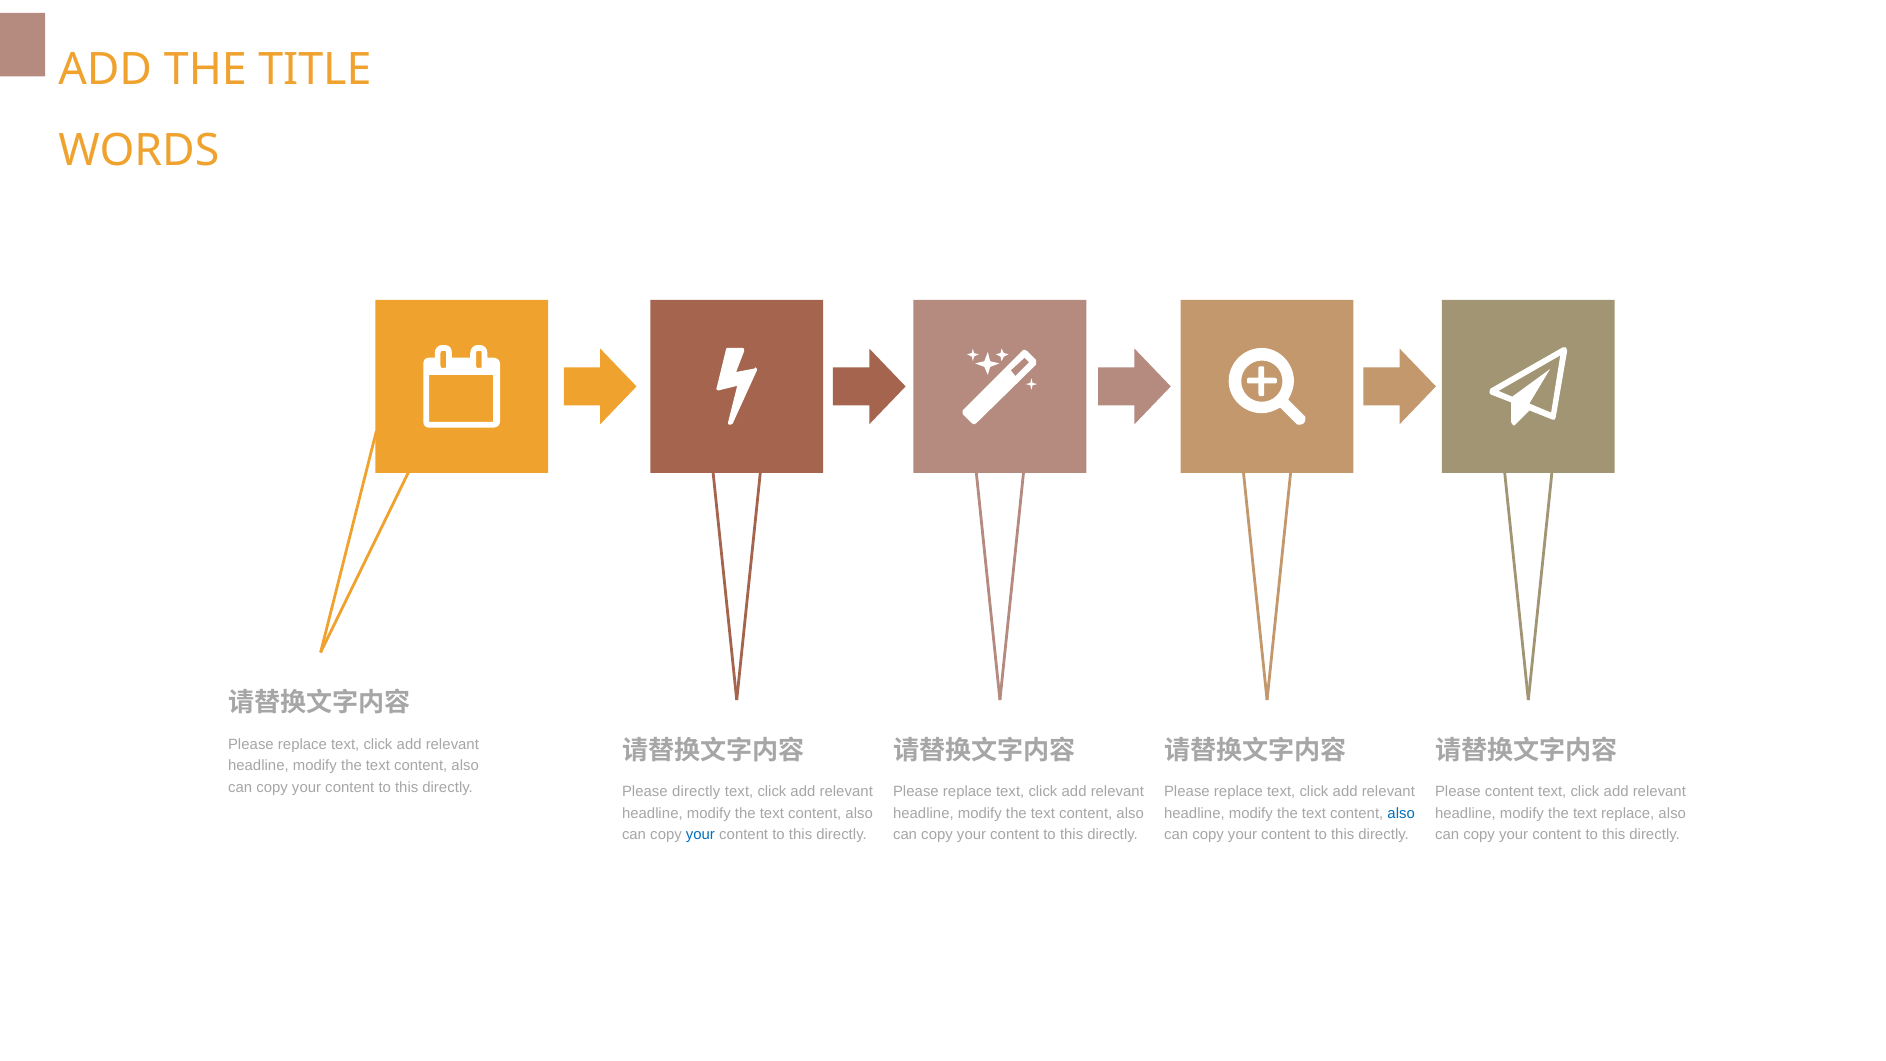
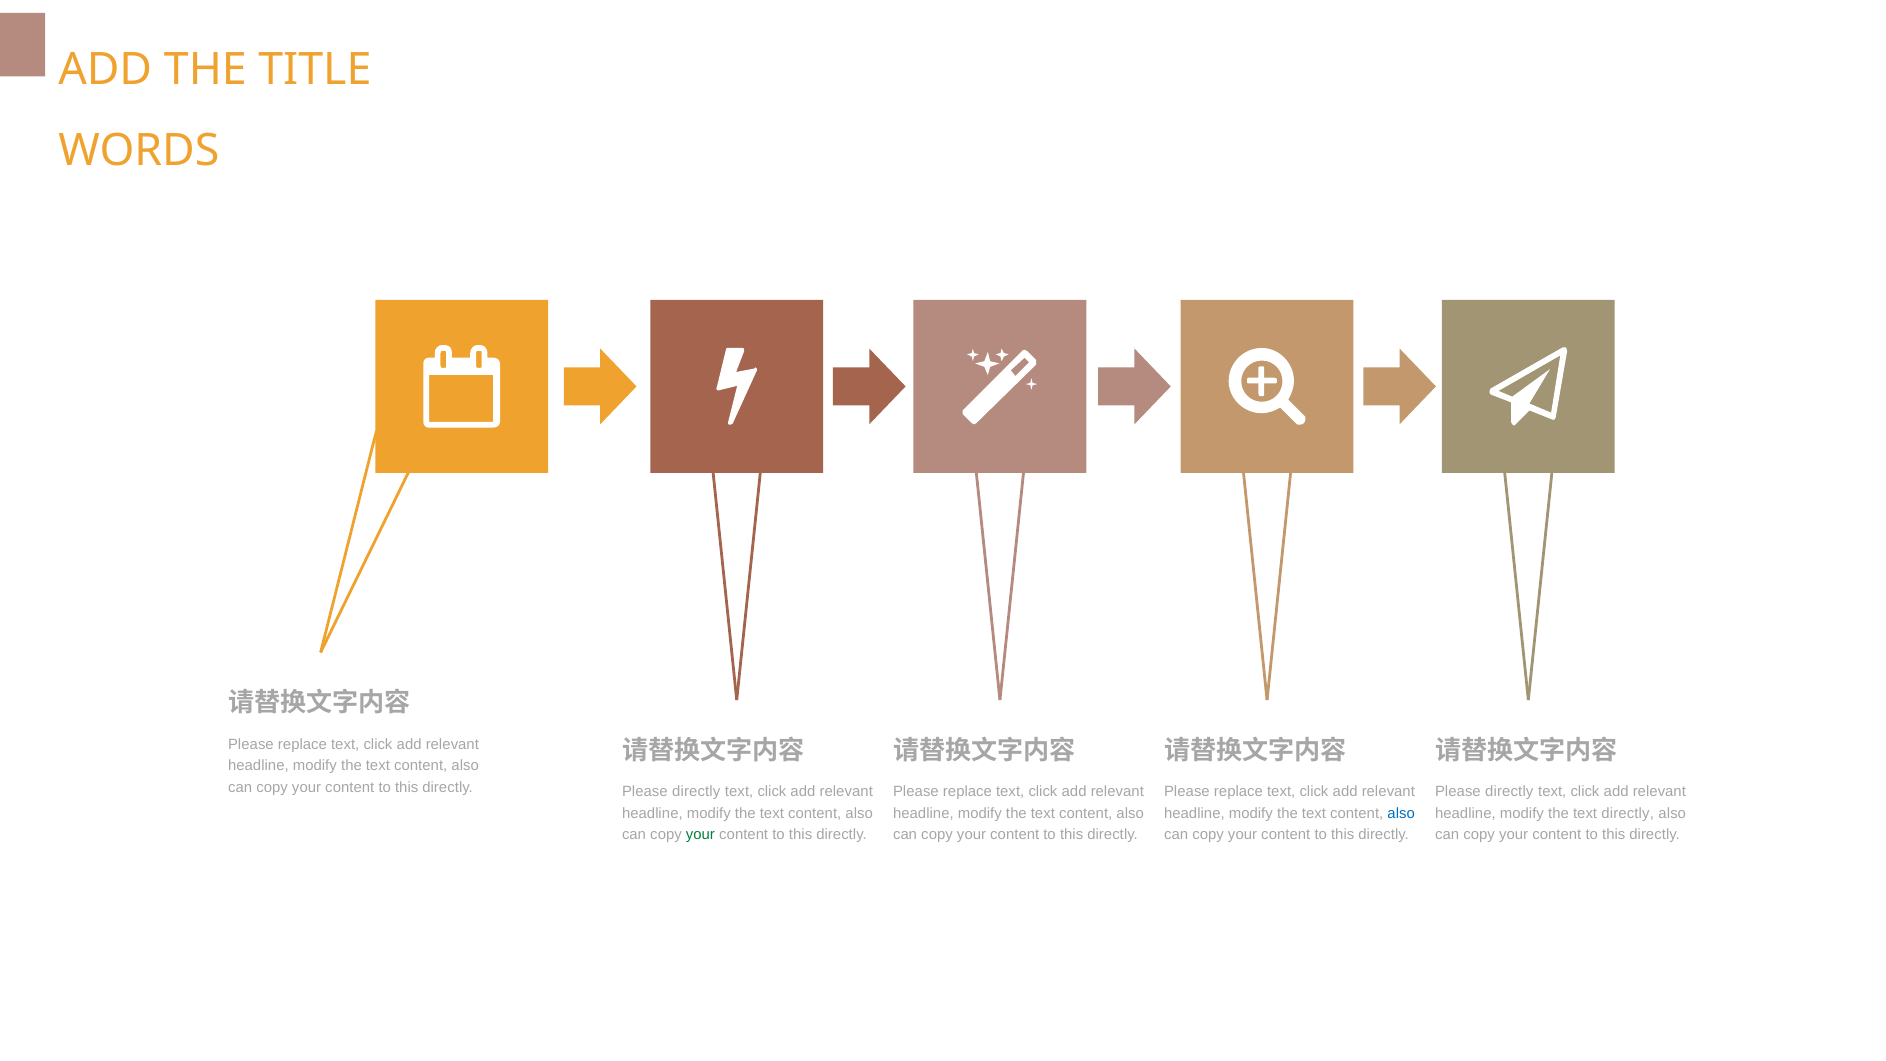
content: content -> directly (1509, 792)
text replace: replace -> directly (1628, 813)
your colour: blue -> green (700, 835)
